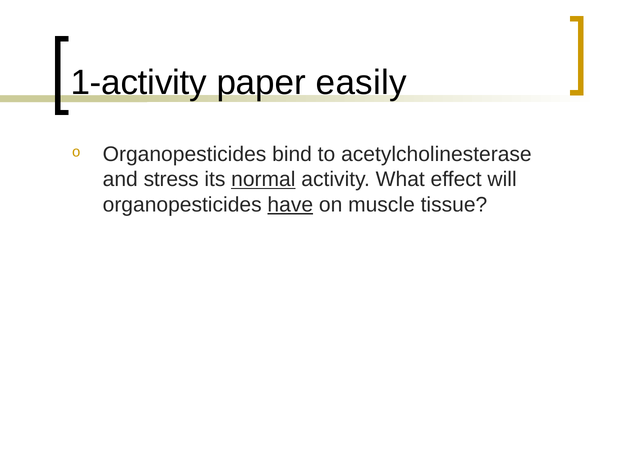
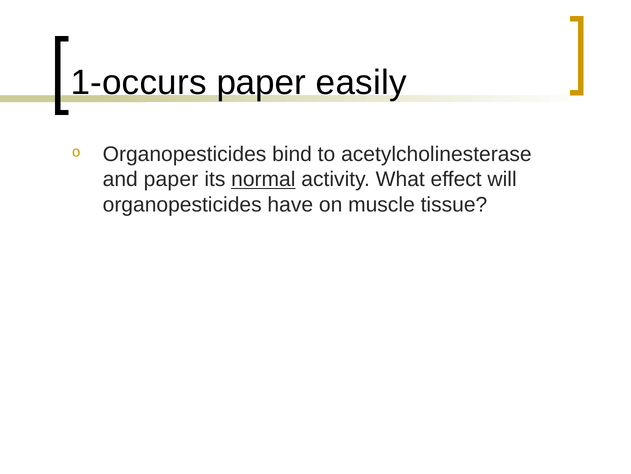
1-activity: 1-activity -> 1-occurs (139, 82)
and stress: stress -> paper (171, 179)
have underline: present -> none (290, 204)
